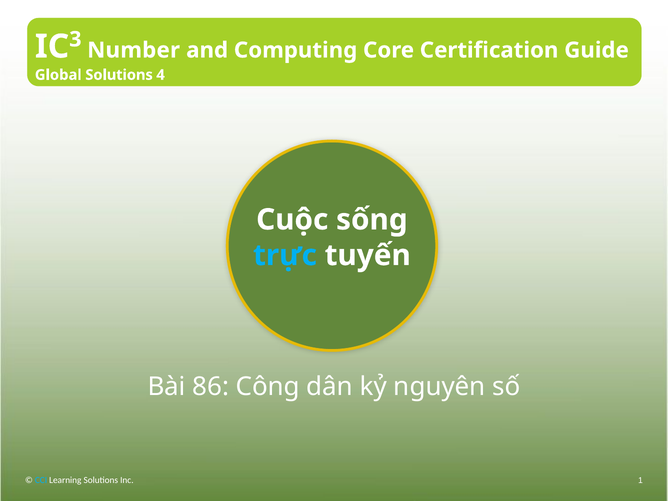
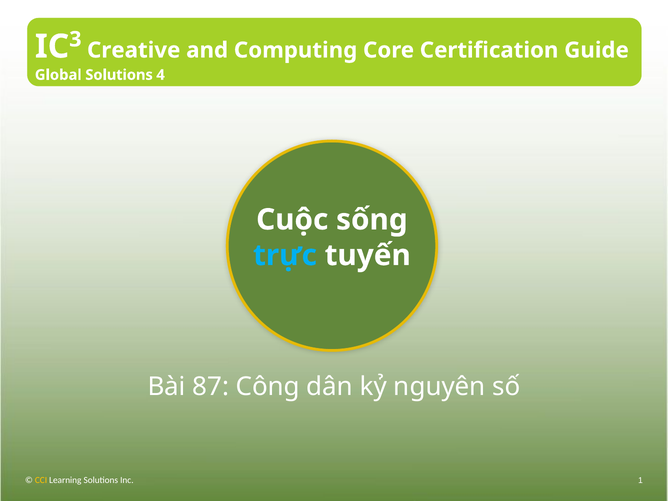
Number: Number -> Creative (134, 50)
86: 86 -> 87 (211, 387)
CCI colour: light blue -> yellow (41, 480)
